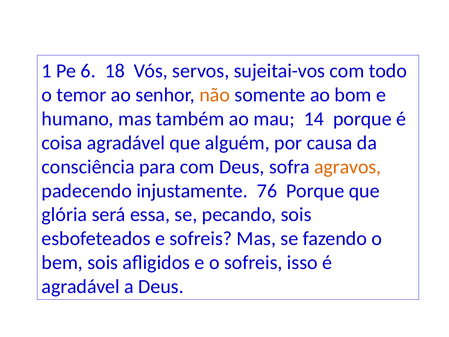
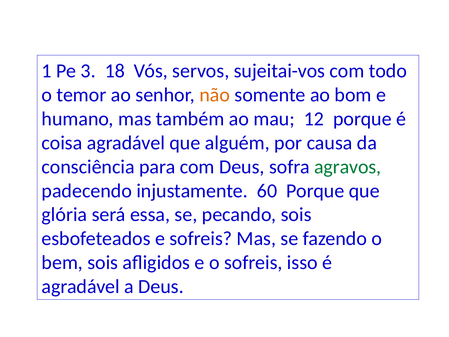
6: 6 -> 3 (88, 71)
14: 14 -> 12 (314, 119)
agravos colour: orange -> green (348, 167)
76: 76 -> 60 (267, 191)
